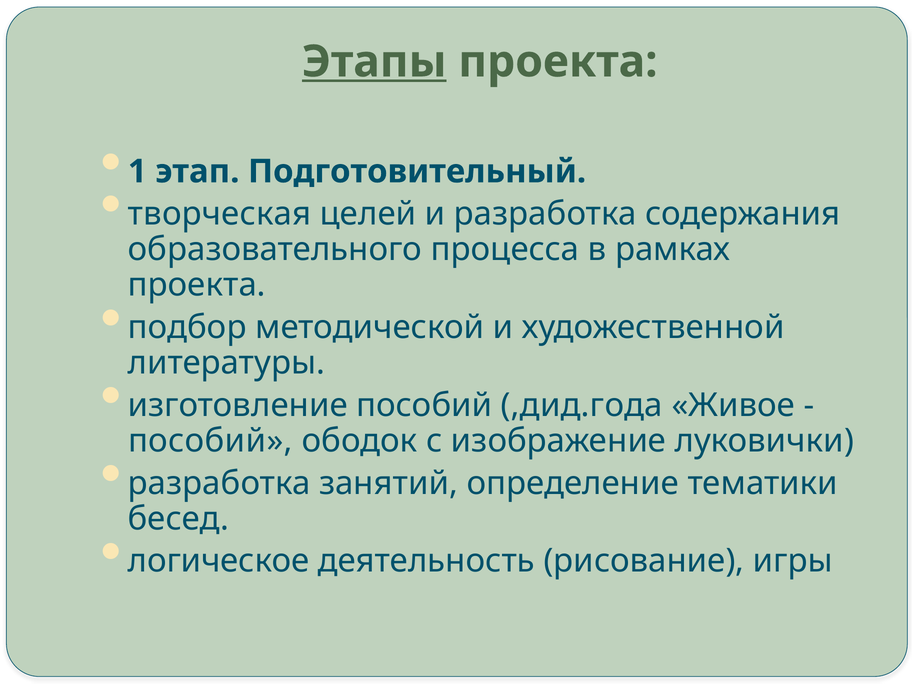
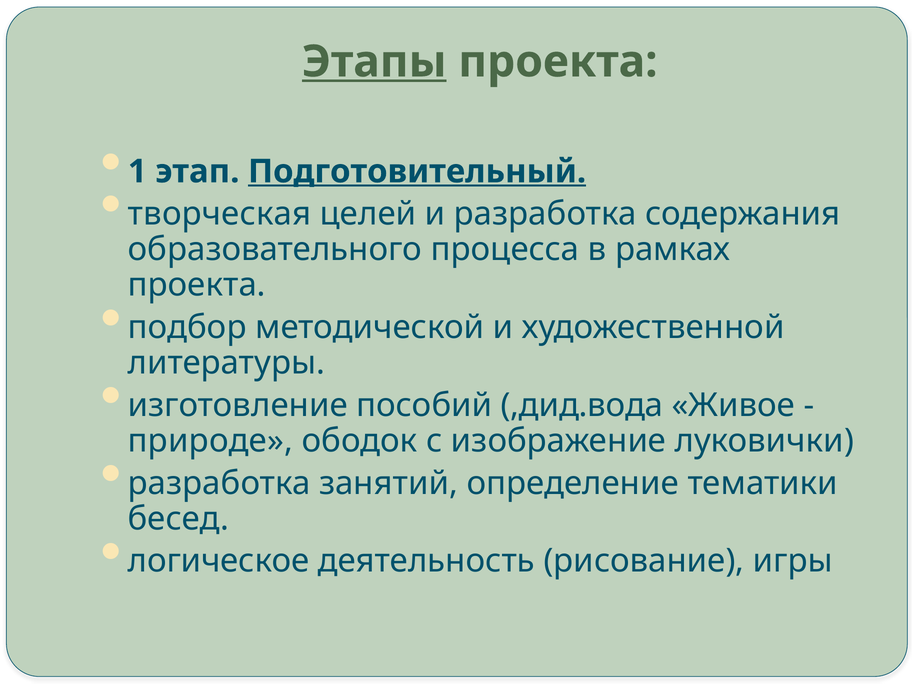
Подготовительный underline: none -> present (417, 171)
,дид.года: ,дид.года -> ,дид.вода (582, 405)
пособий: пособий -> природе (210, 441)
